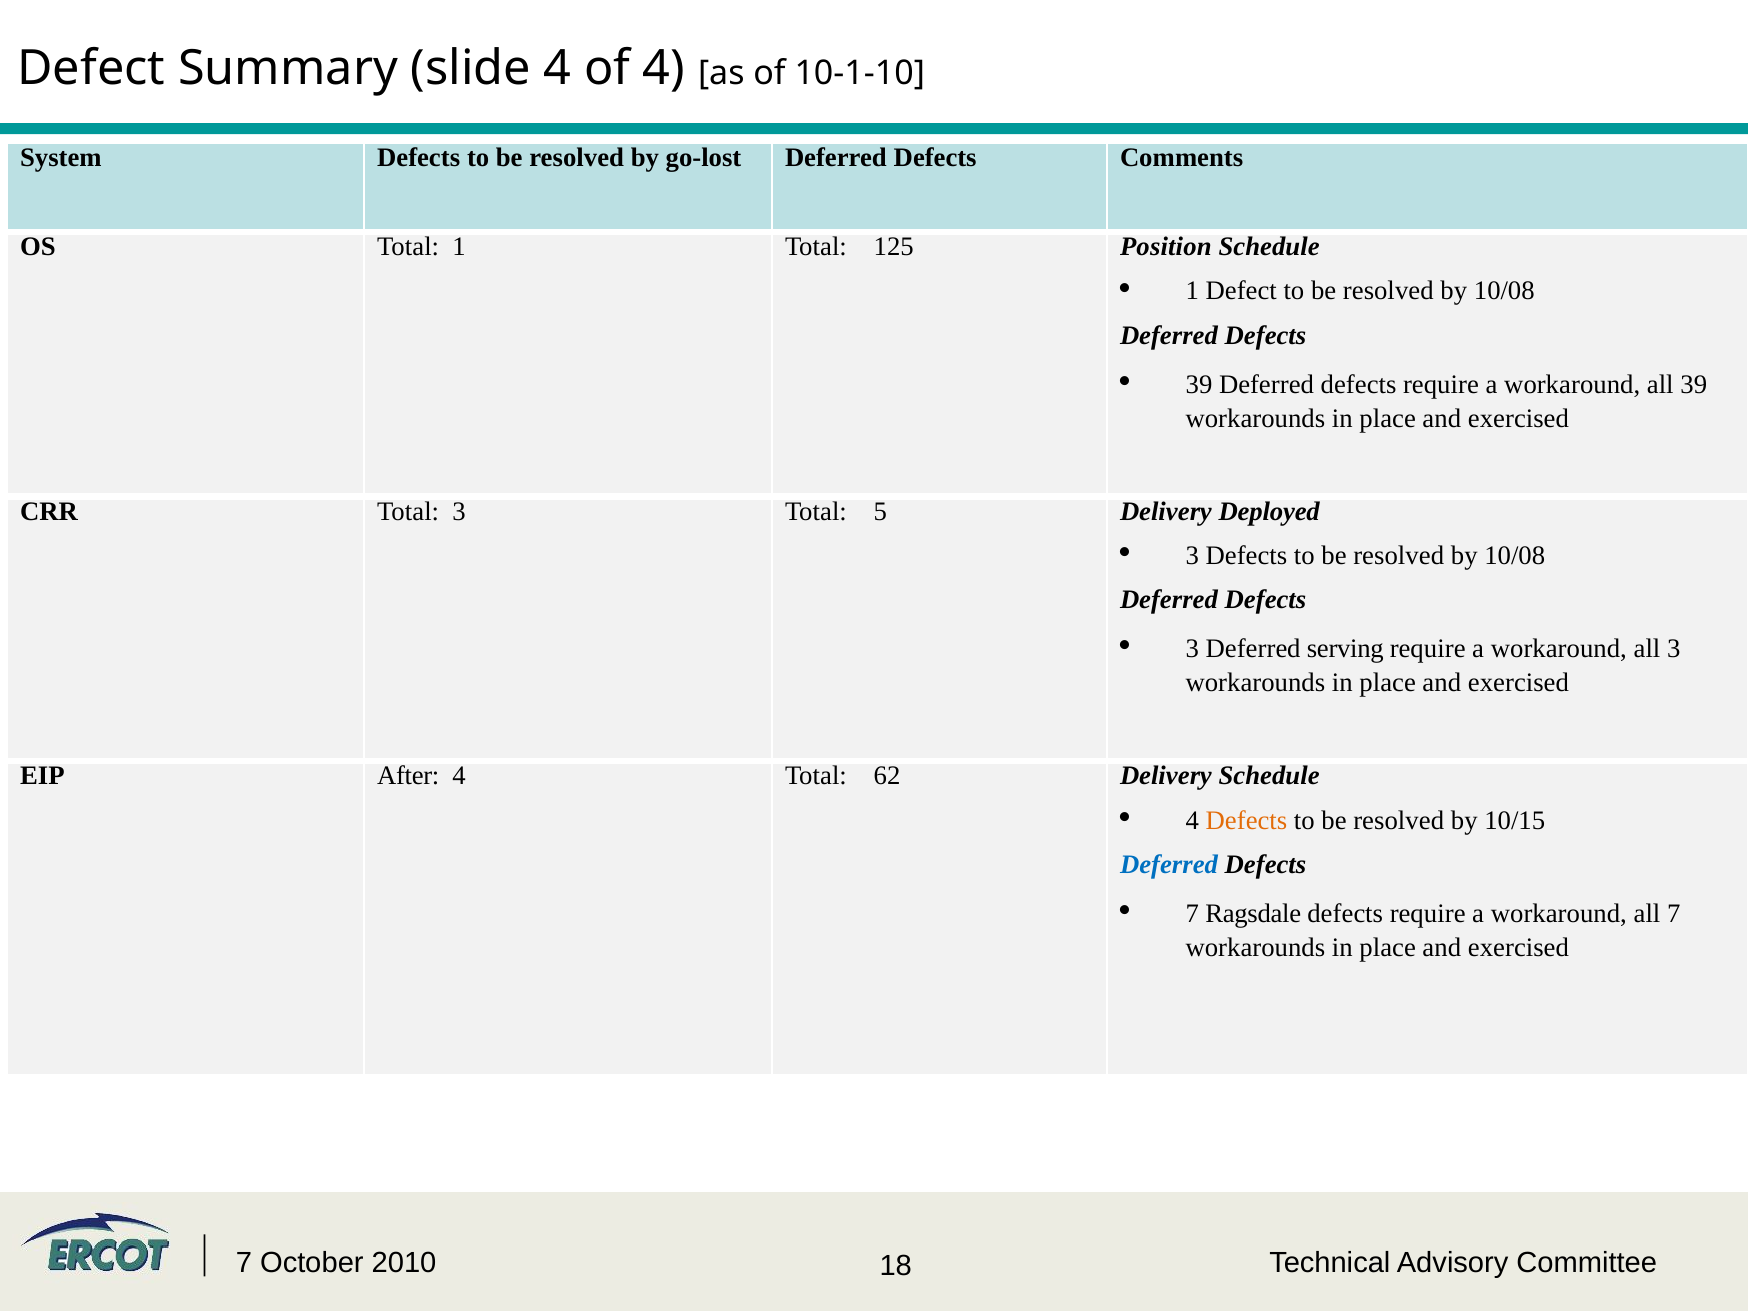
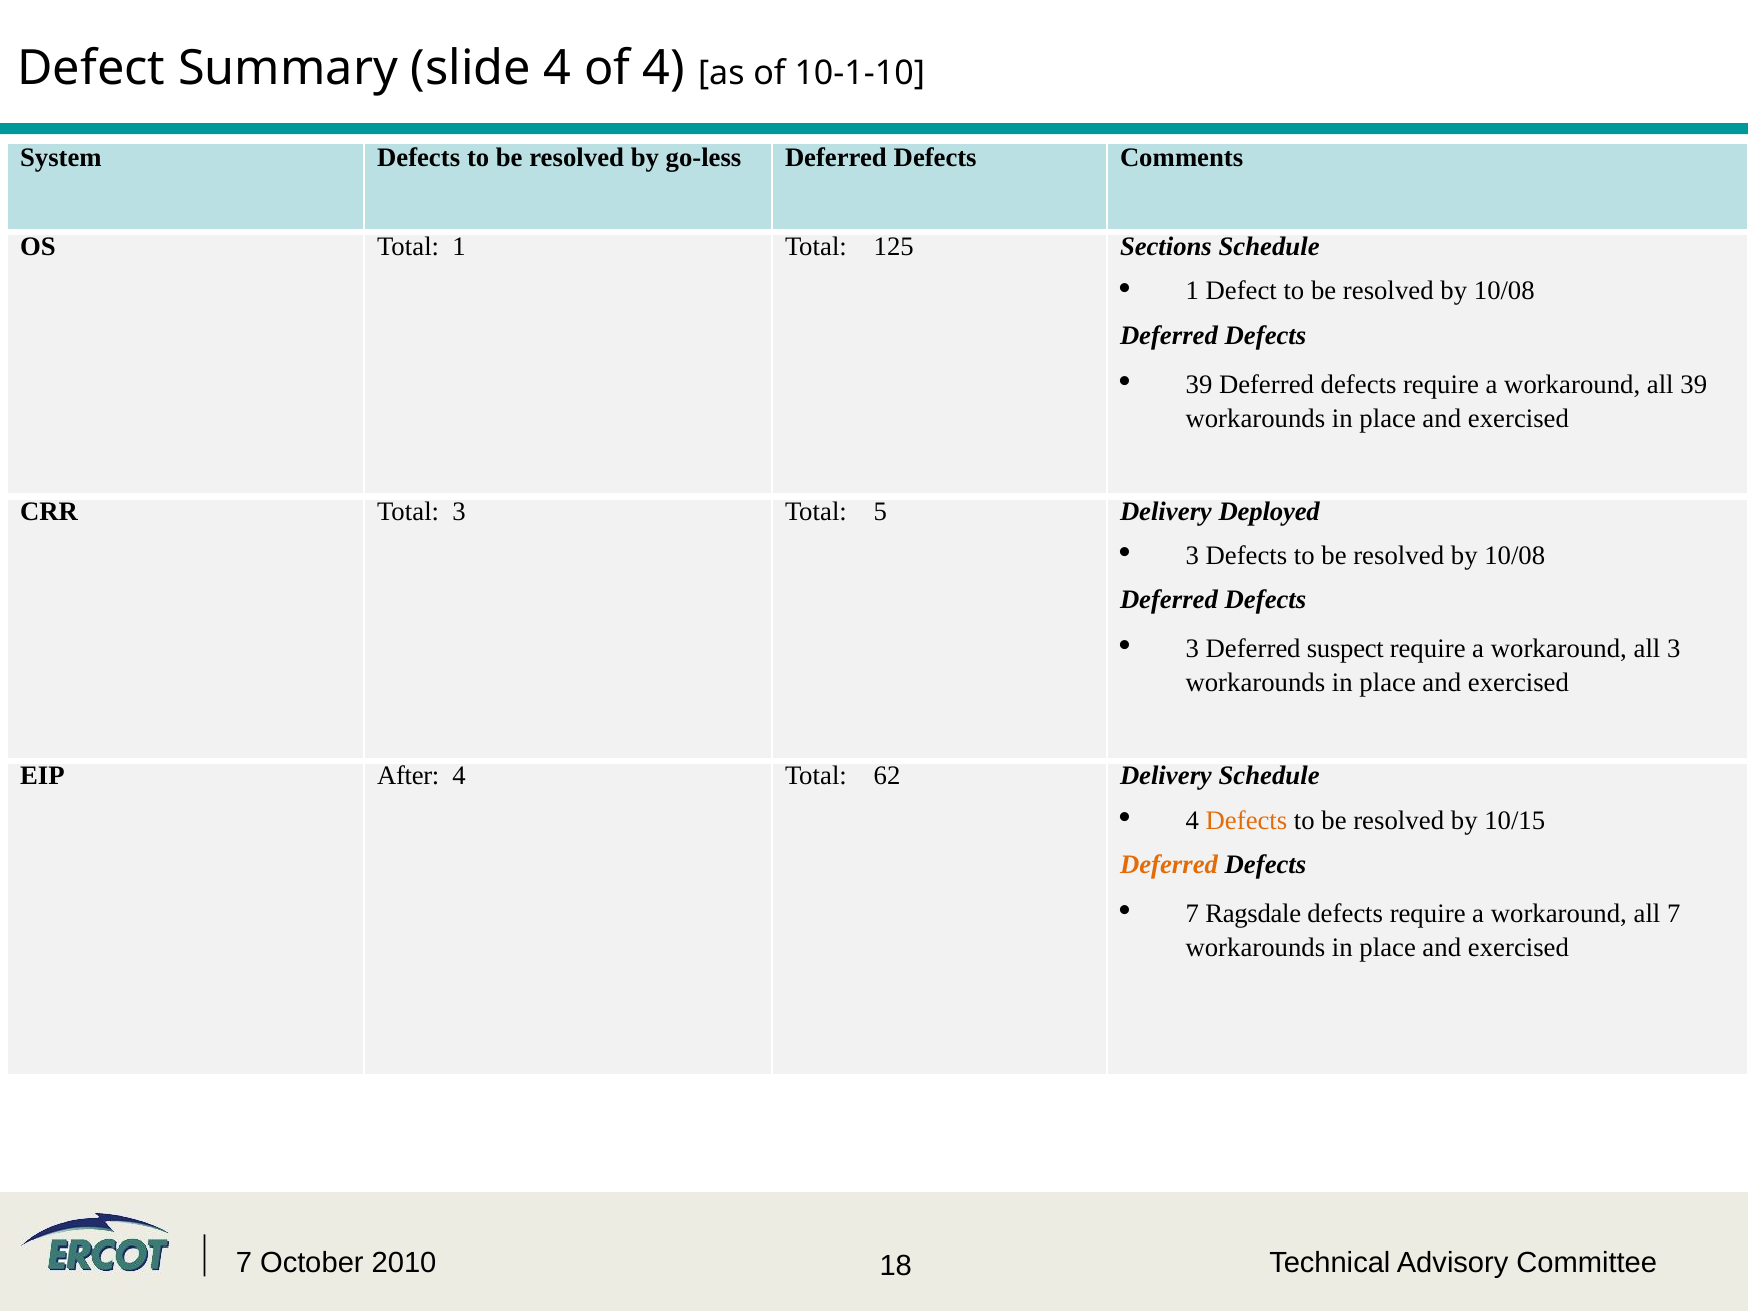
go-lost: go-lost -> go-less (704, 158)
Position: Position -> Sections (1166, 247)
serving: serving -> suspect (1345, 649)
Deferred colour: blue -> orange (1169, 865)
